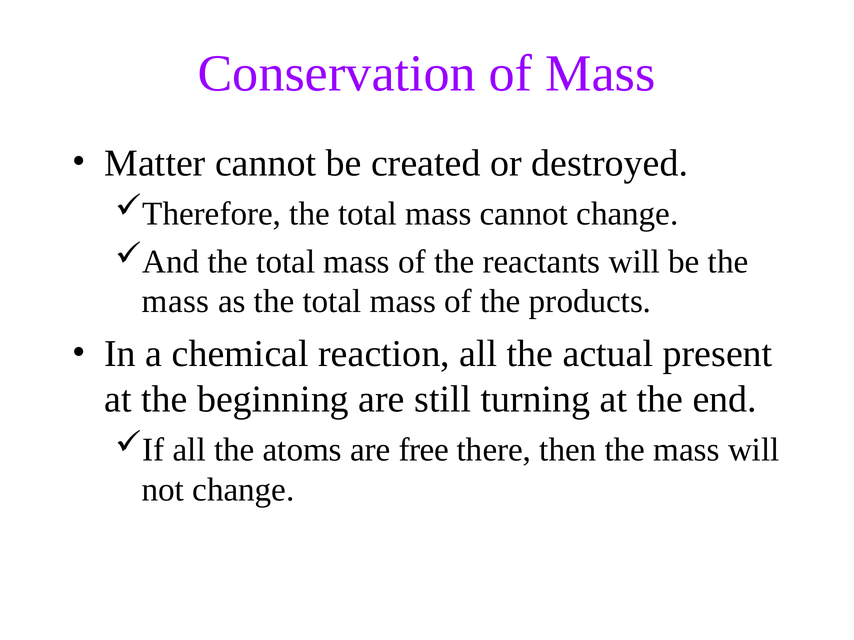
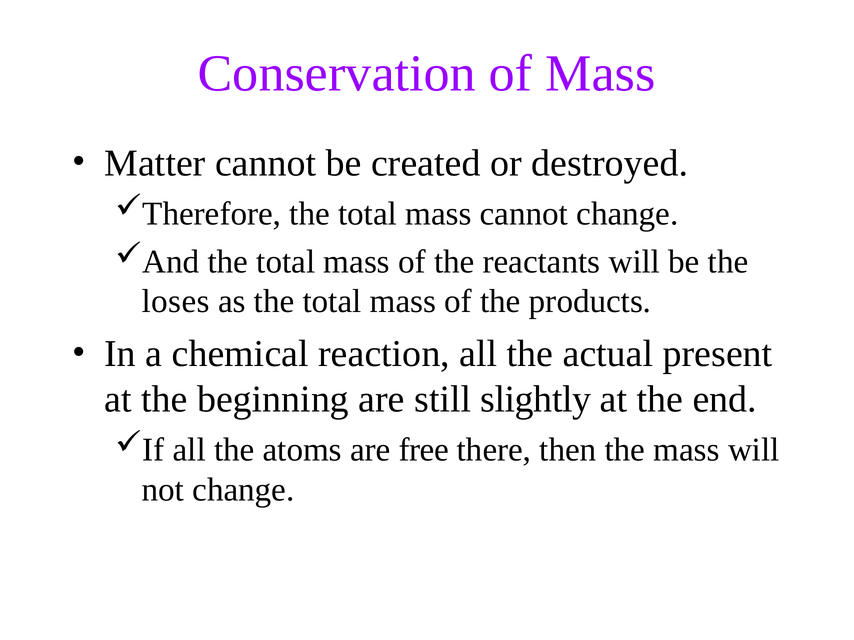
mass: mass -> loses (176, 302)
turning: turning -> slightly (536, 400)
